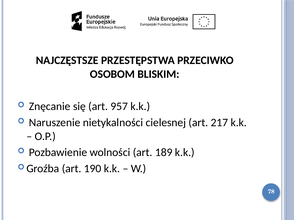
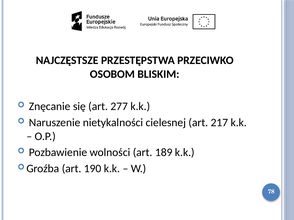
957: 957 -> 277 (119, 107)
